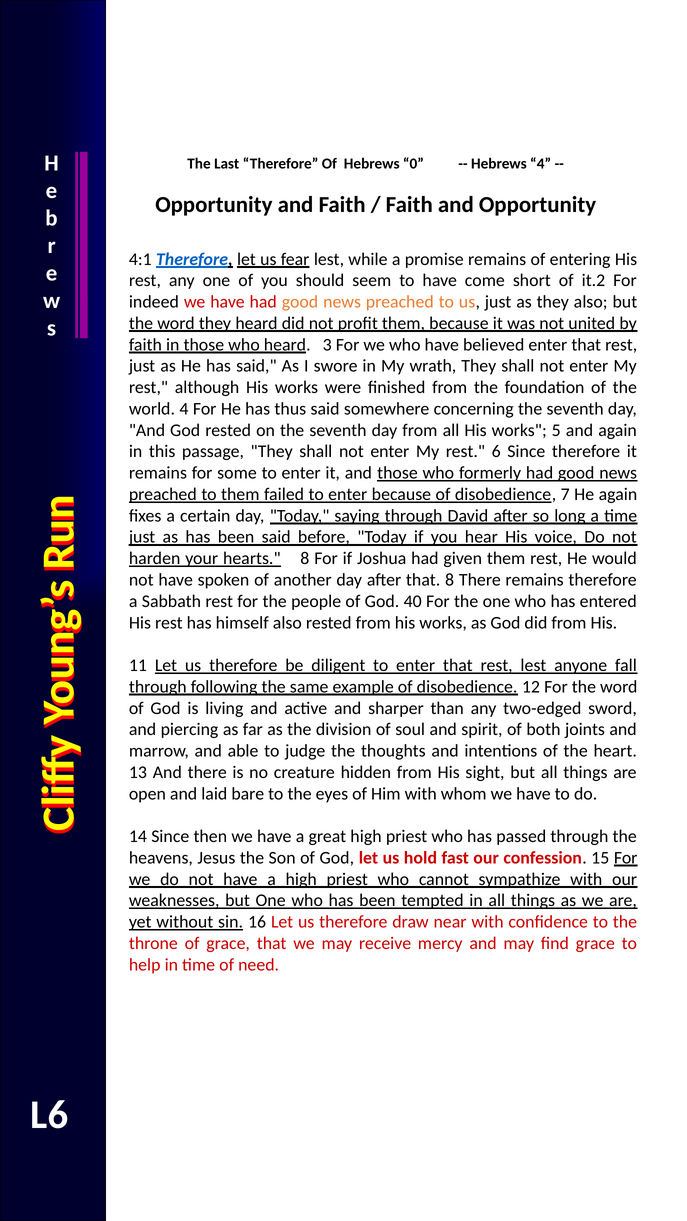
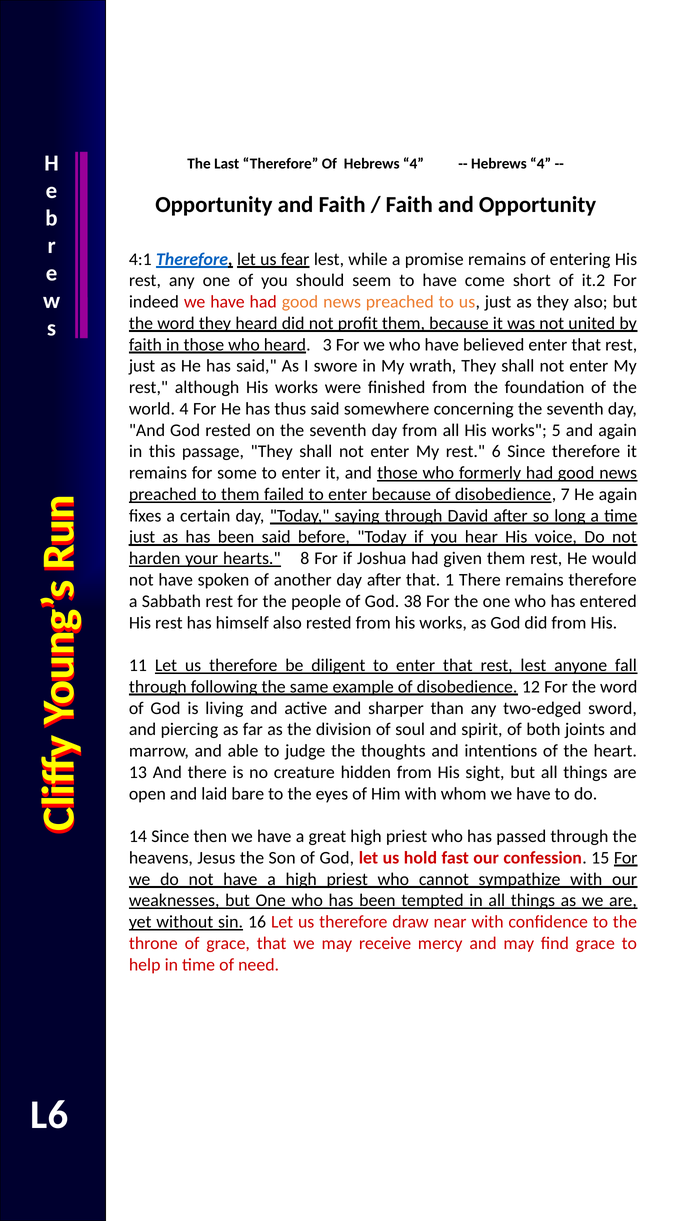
Of Hebrews 0: 0 -> 4 (413, 164)
that 8: 8 -> 1 (450, 580)
40: 40 -> 38 (413, 601)
